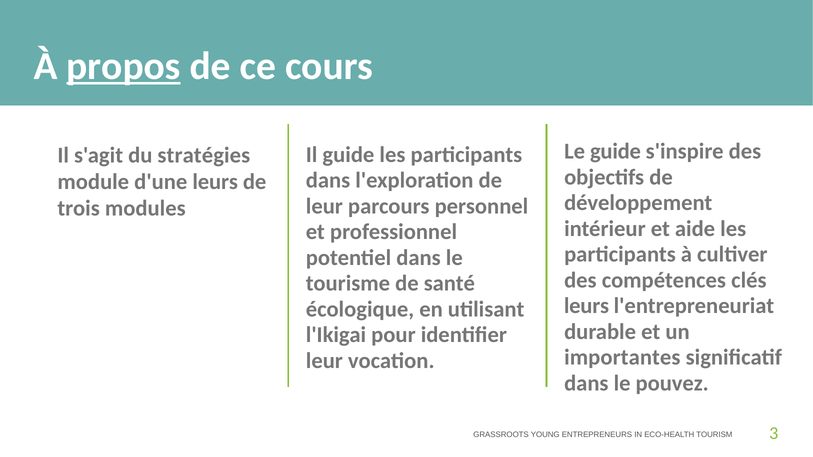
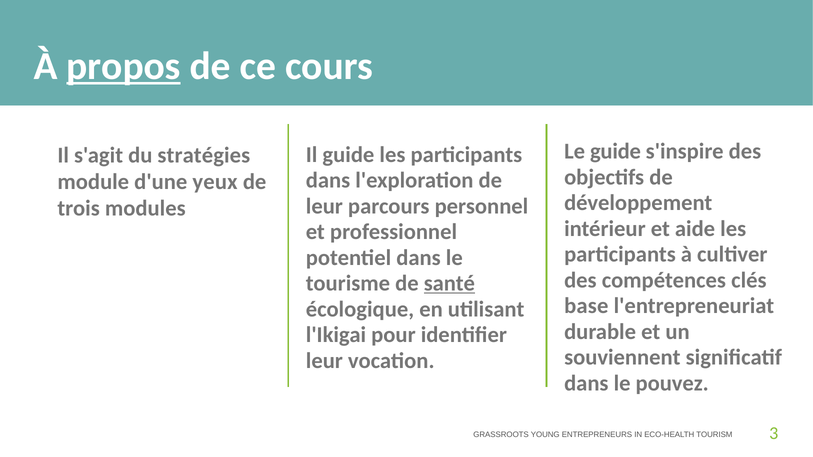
d'une leurs: leurs -> yeux (215, 182)
santé underline: none -> present (449, 284)
leurs: leurs -> base (586, 306)
importantes: importantes -> souviennent (622, 358)
